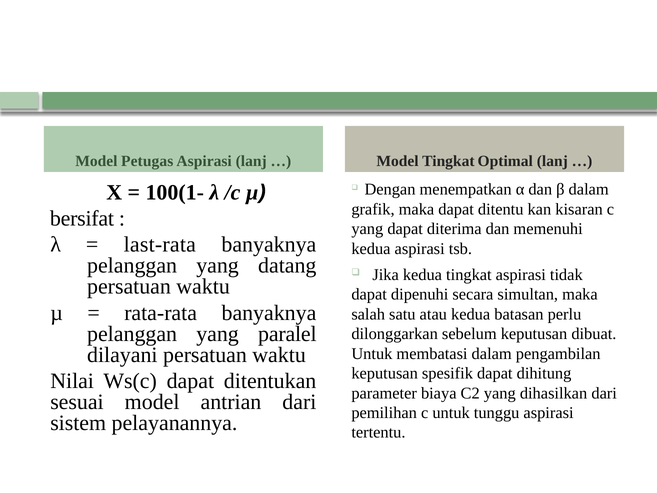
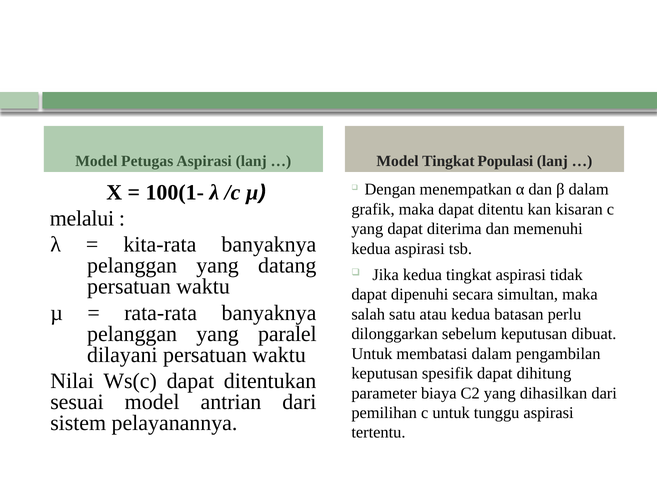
Optimal: Optimal -> Populasi (505, 161)
bersifat: bersifat -> melalui (82, 218)
last-rata: last-rata -> kita-rata (160, 244)
